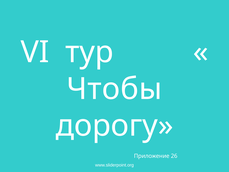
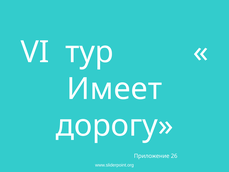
Чтобы: Чтобы -> Имеет (114, 89)
